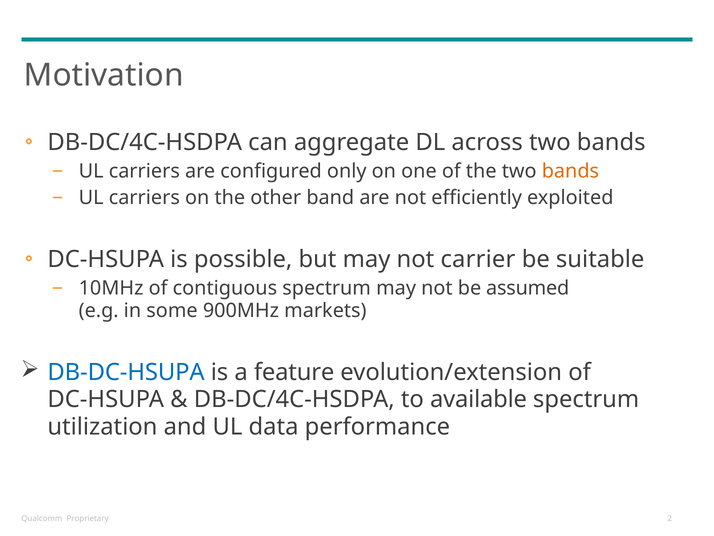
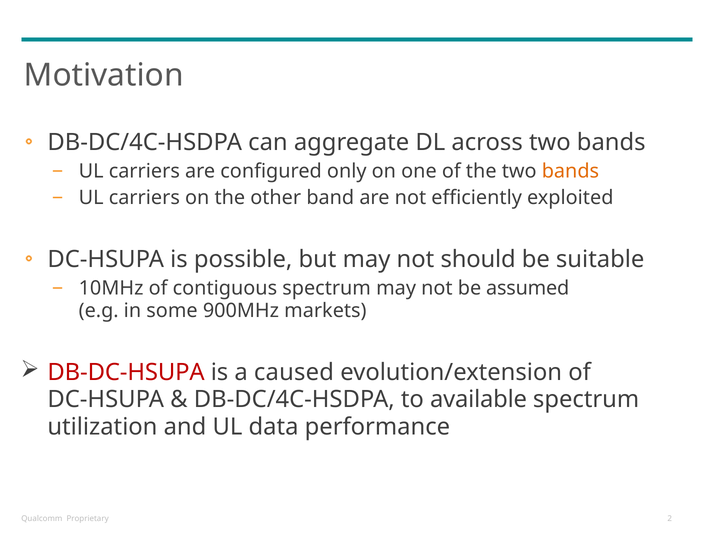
carrier: carrier -> should (478, 259)
DB-DC-HSUPA colour: blue -> red (126, 372)
feature: feature -> caused (294, 372)
